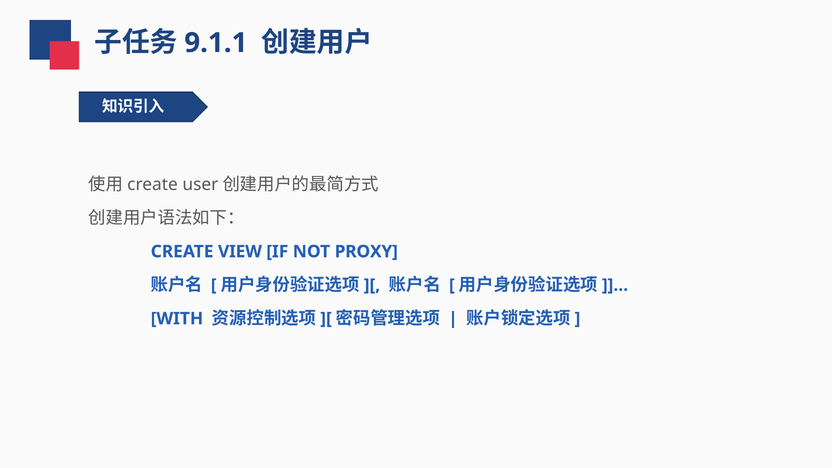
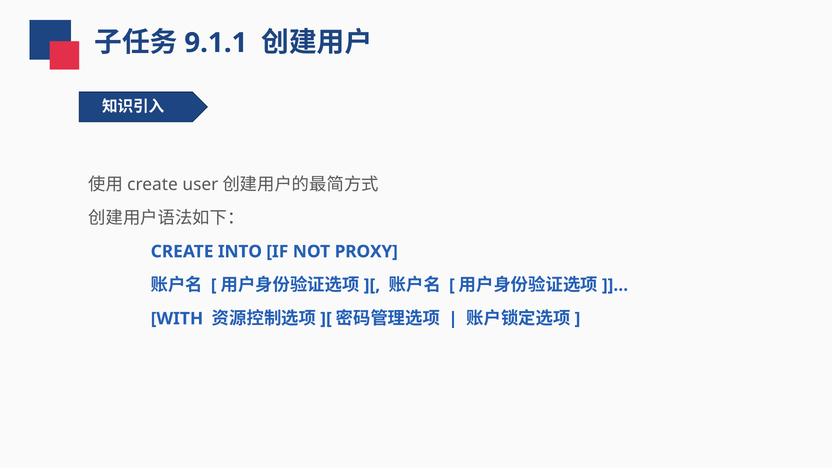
VIEW: VIEW -> INTO (240, 252)
